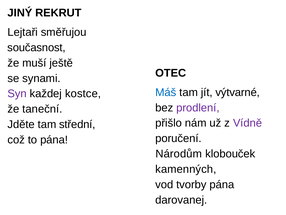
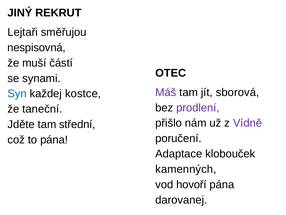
současnost: současnost -> nespisovná (37, 47)
ještě: ještě -> částí (61, 63)
Máš colour: blue -> purple (166, 92)
výtvarné: výtvarné -> sborová (238, 92)
Syn colour: purple -> blue (17, 94)
Národům: Národům -> Adaptace (179, 154)
tvorby: tvorby -> hovoří (191, 184)
